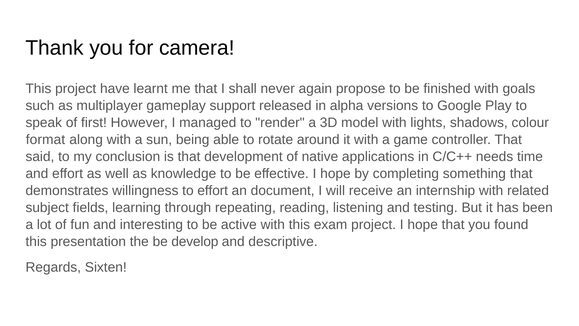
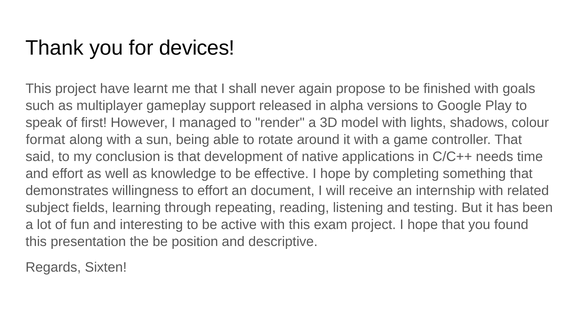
camera: camera -> devices (197, 48)
develop: develop -> position (195, 241)
